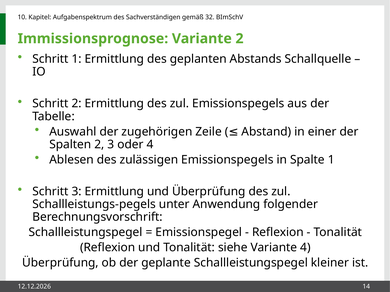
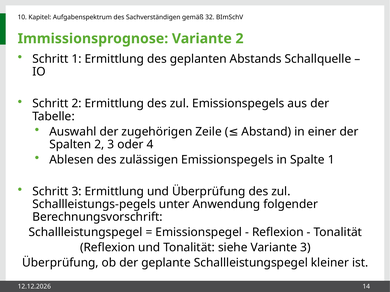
Variante 4: 4 -> 3 (305, 248)
